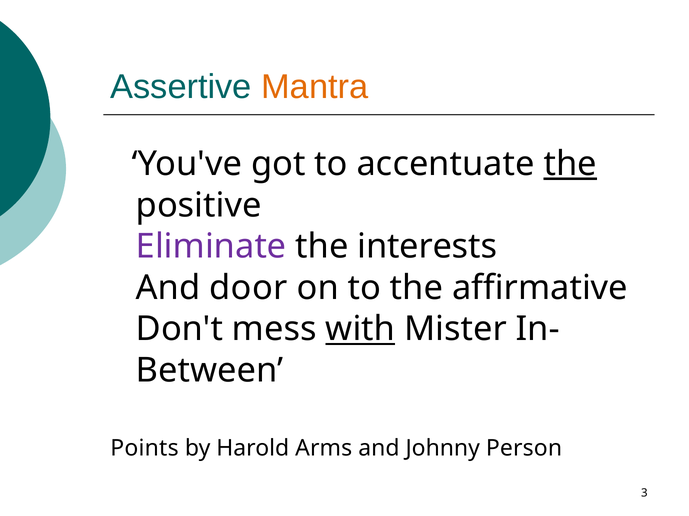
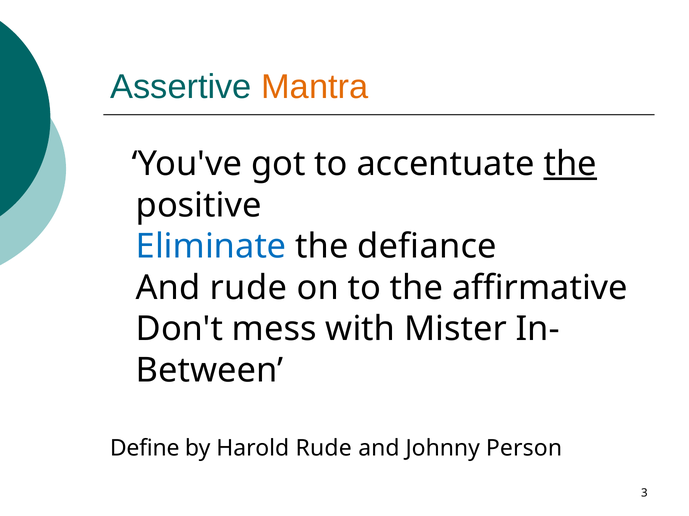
Eliminate colour: purple -> blue (211, 247)
interests: interests -> defiance (427, 247)
And door: door -> rude (248, 288)
with underline: present -> none (360, 330)
Points: Points -> Define (145, 449)
Harold Arms: Arms -> Rude (324, 449)
